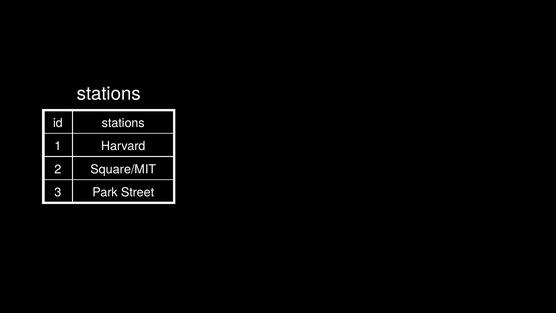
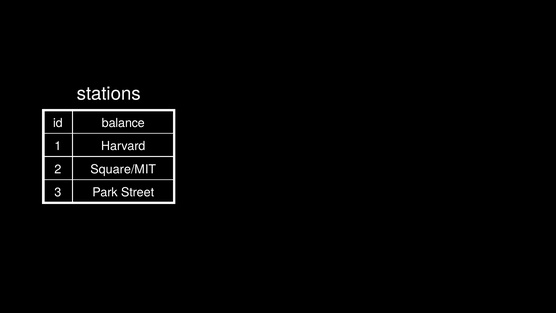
id stations: stations -> balance (123, 123)
